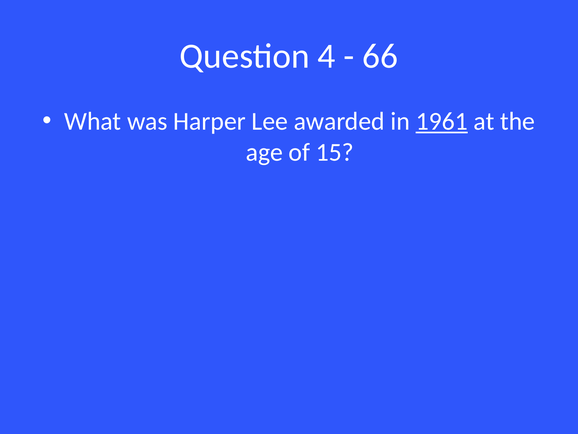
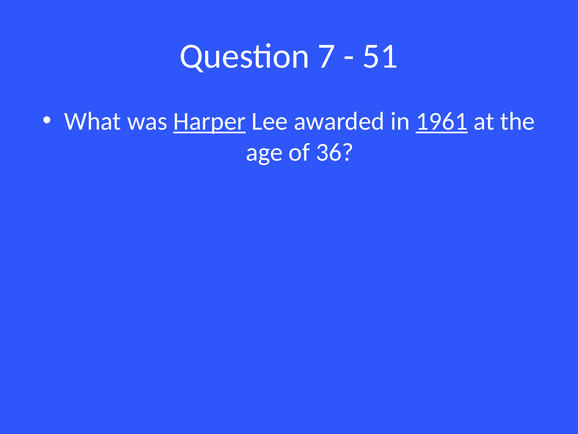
4: 4 -> 7 (327, 56)
66: 66 -> 51 (380, 56)
Harper underline: none -> present (210, 121)
15: 15 -> 36 (335, 152)
